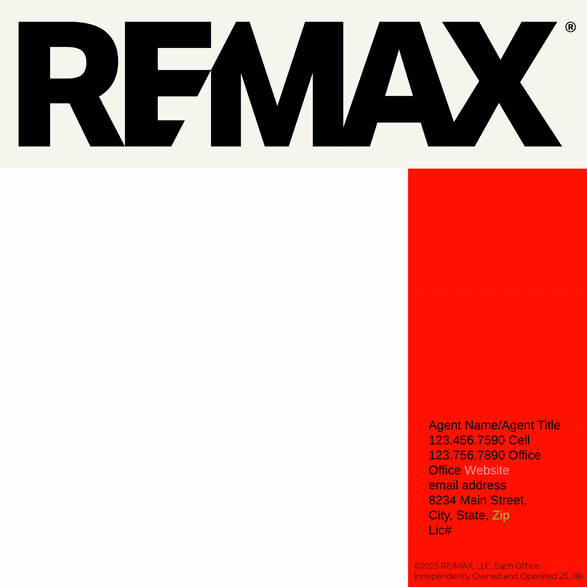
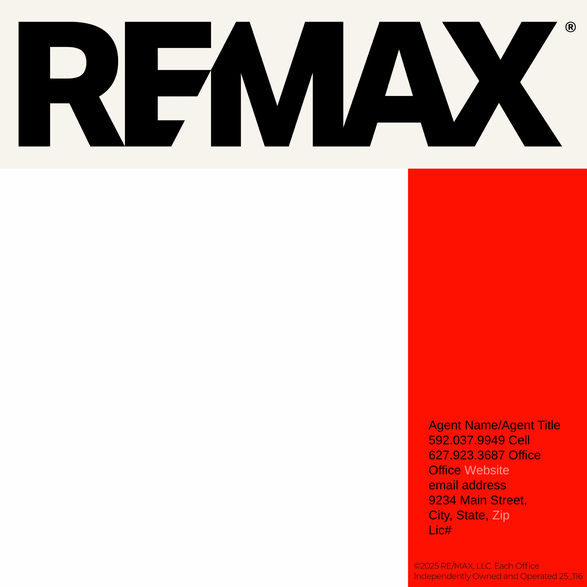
123.456.7590: 123.456.7590 -> 592.037.9949 (467, 440)
123.756.7890: 123.756.7890 -> 627.923.3687 (467, 455)
8234: 8234 -> 9234 (443, 500)
Zip colour: light green -> pink (501, 515)
